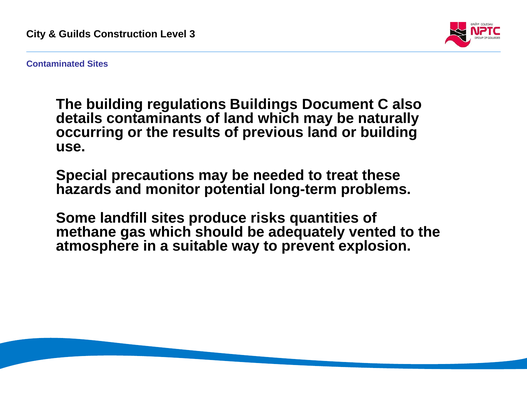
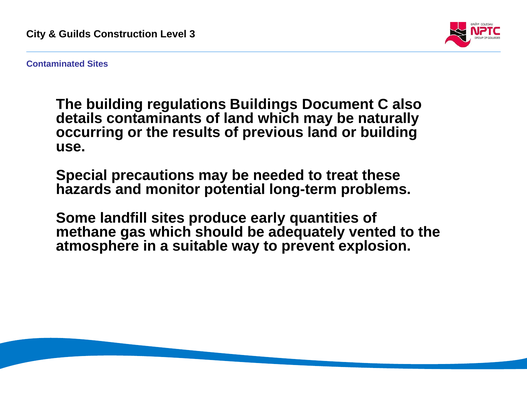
risks: risks -> early (268, 218)
